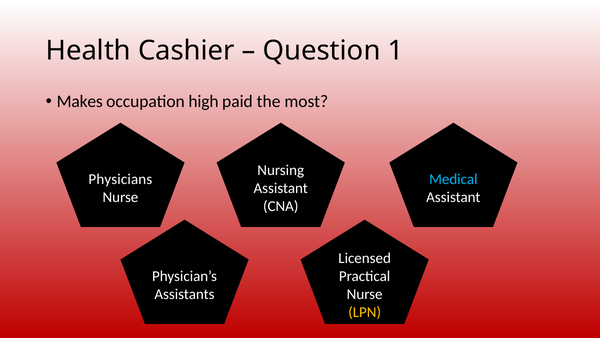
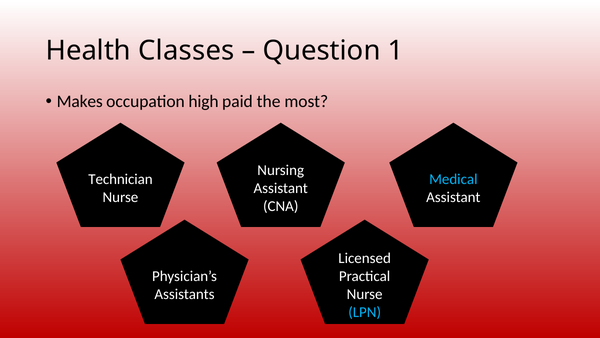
Cashier: Cashier -> Classes (186, 50)
Physicians: Physicians -> Technician (120, 179)
LPN colour: yellow -> light blue (365, 312)
